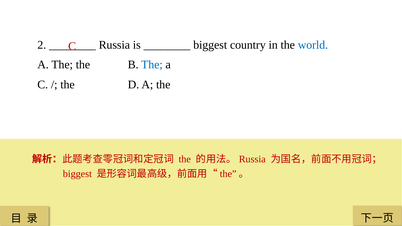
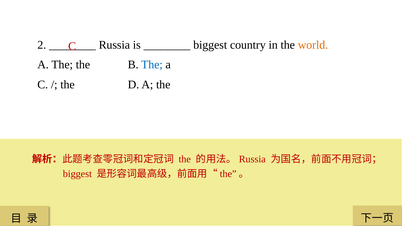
world colour: blue -> orange (313, 45)
